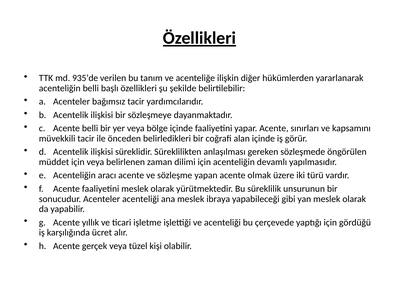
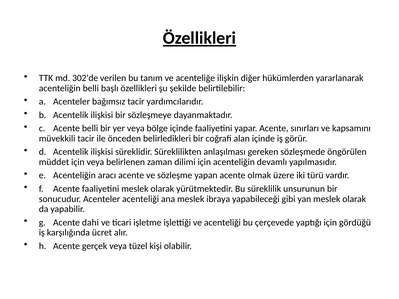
935’de: 935’de -> 302’de (85, 78)
yıllık: yıllık -> dahi (90, 223)
